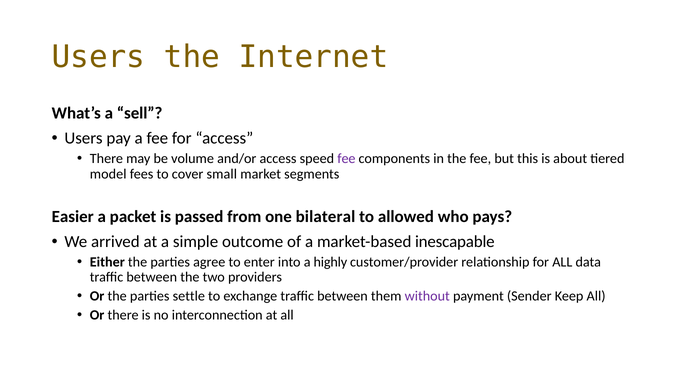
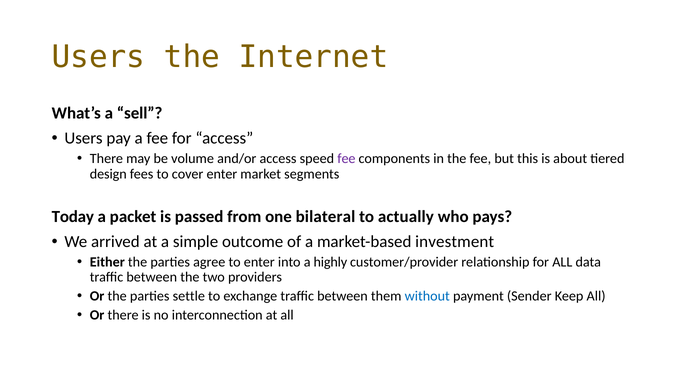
model: model -> design (108, 174)
cover small: small -> enter (222, 174)
Easier: Easier -> Today (73, 217)
allowed: allowed -> actually (406, 217)
inescapable: inescapable -> investment (455, 242)
without colour: purple -> blue (427, 296)
